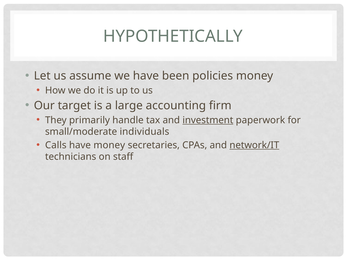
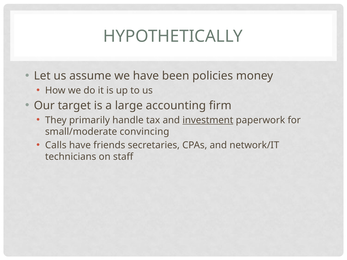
individuals: individuals -> convincing (144, 132)
have money: money -> friends (109, 145)
network/IT underline: present -> none (254, 145)
